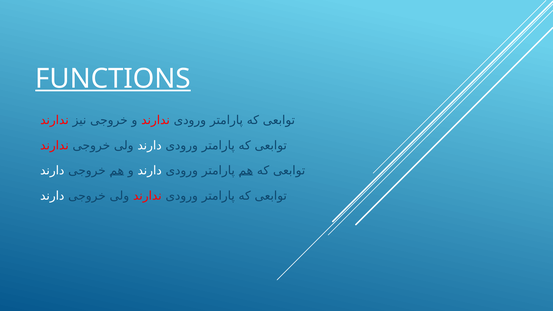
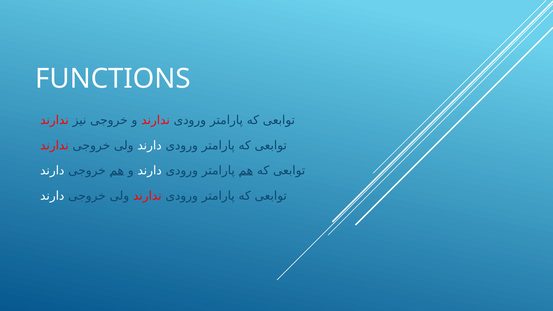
FUNCTIONS underline: present -> none (113, 79)
